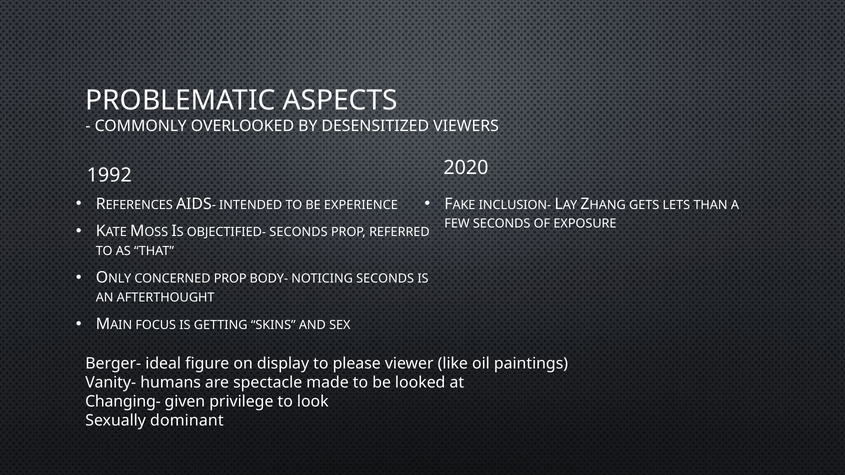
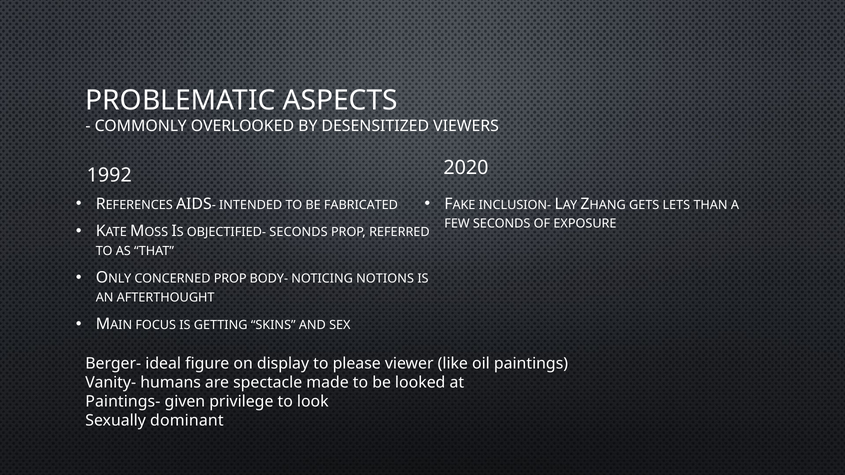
EXPERIENCE: EXPERIENCE -> FABRICATED (361, 205)
NOTICING SECONDS: SECONDS -> NOTIONS (385, 279)
Changing-: Changing- -> Paintings- (123, 402)
